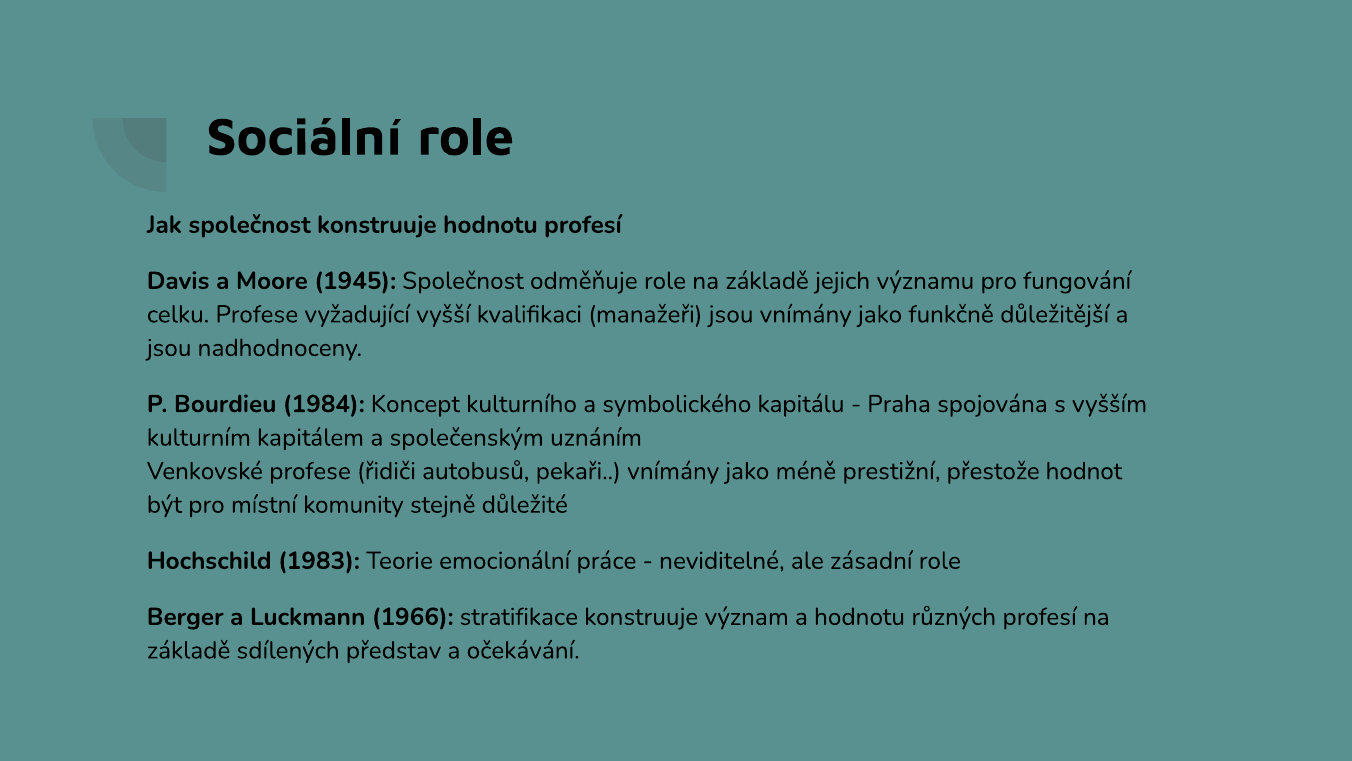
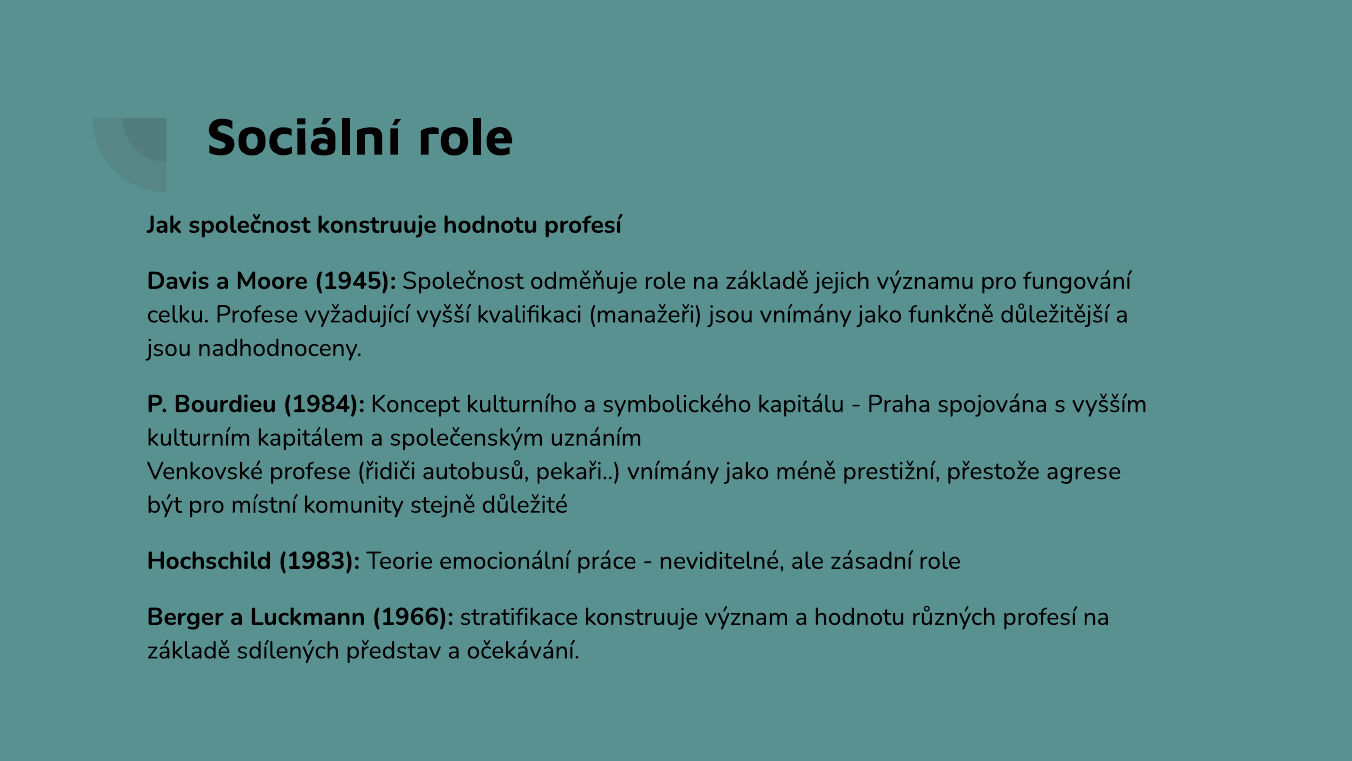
hodnot: hodnot -> agrese (1084, 471)
